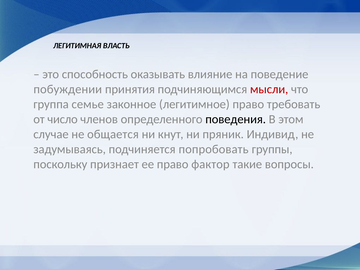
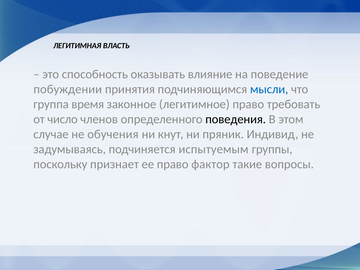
мысли colour: red -> blue (269, 89)
семье: семье -> время (88, 104)
общается: общается -> обучения (113, 134)
попробовать: попробовать -> испытуемым (214, 149)
